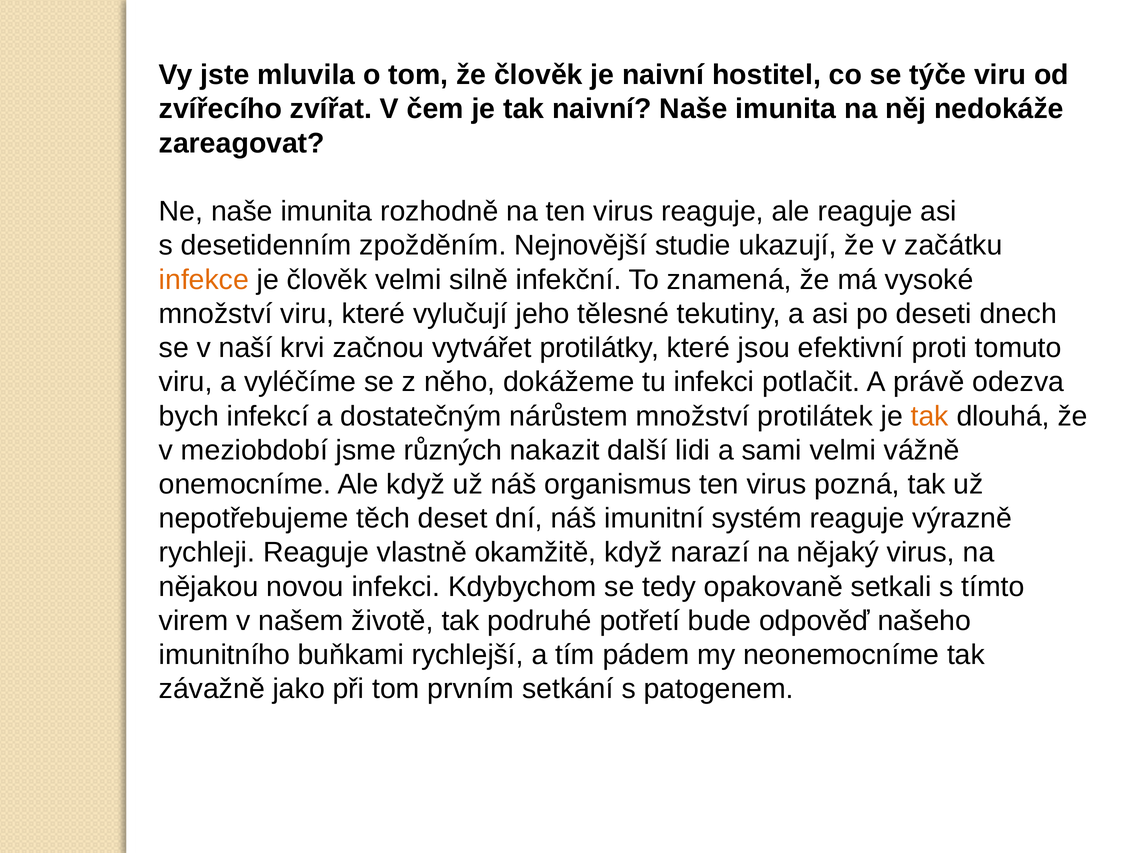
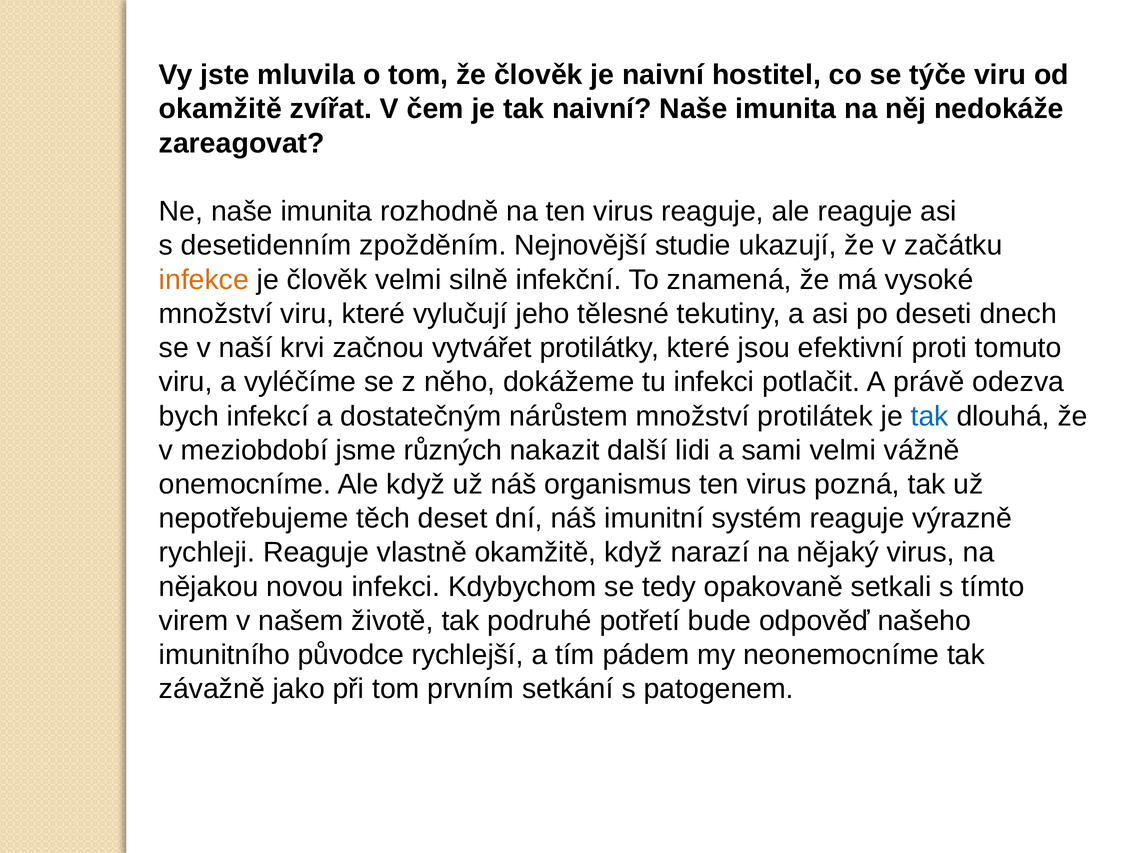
zvířecího: zvířecího -> okamžitě (220, 109)
tak colour: orange -> blue (930, 416)
buňkami: buňkami -> původce (351, 655)
